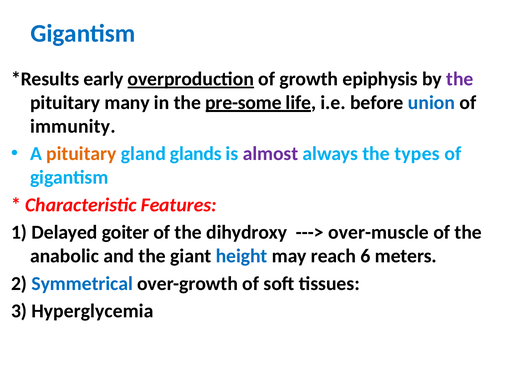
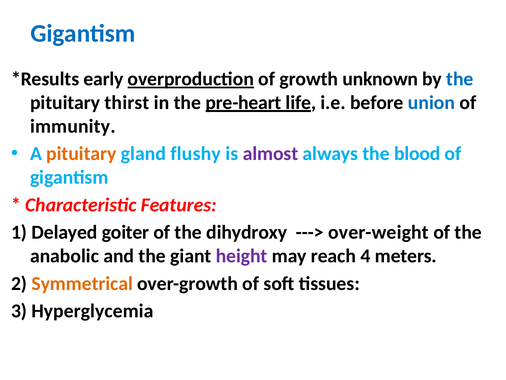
epiphysis: epiphysis -> unknown (380, 79)
the colour: purple -> blue (460, 79)
many: many -> thirst (127, 102)
pre-some: pre-some -> pre-heart (243, 102)
glands: glands -> flushy (196, 154)
types: types -> blood (417, 154)
over-muscle: over-muscle -> over-weight (378, 232)
height colour: blue -> purple (242, 256)
6: 6 -> 4 (365, 256)
Symmetrical colour: blue -> orange (82, 283)
